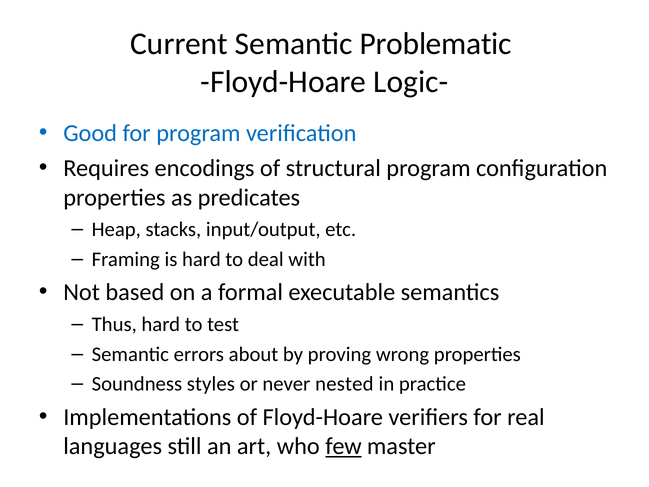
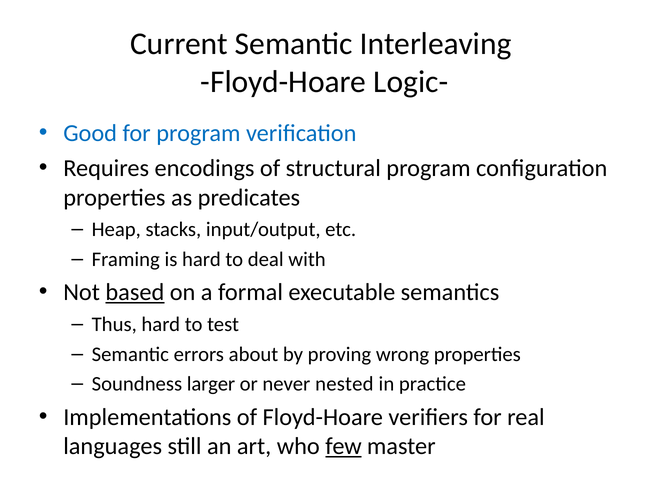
Problematic: Problematic -> Interleaving (436, 44)
based underline: none -> present (135, 292)
styles: styles -> larger (211, 384)
